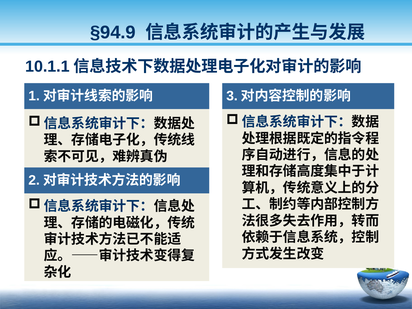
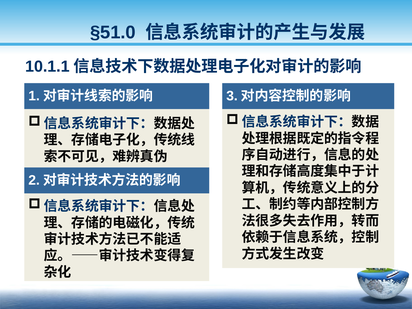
§94.9: §94.9 -> §51.0 (113, 33)
